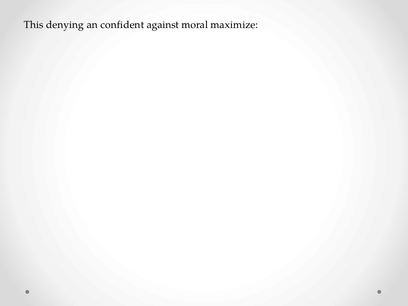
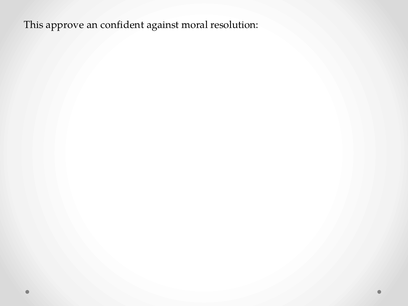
denying: denying -> approve (65, 25)
maximize: maximize -> resolution (234, 25)
